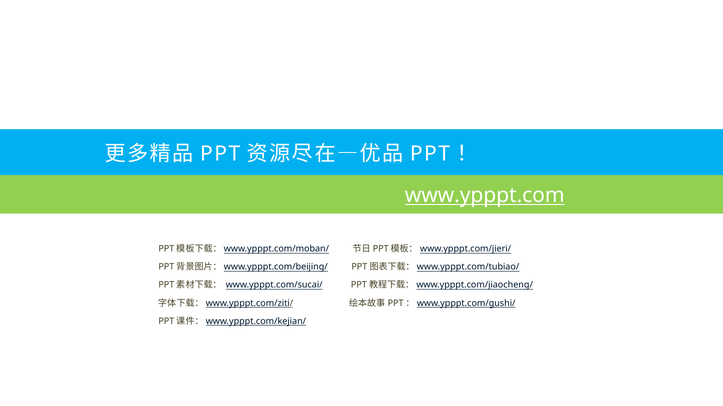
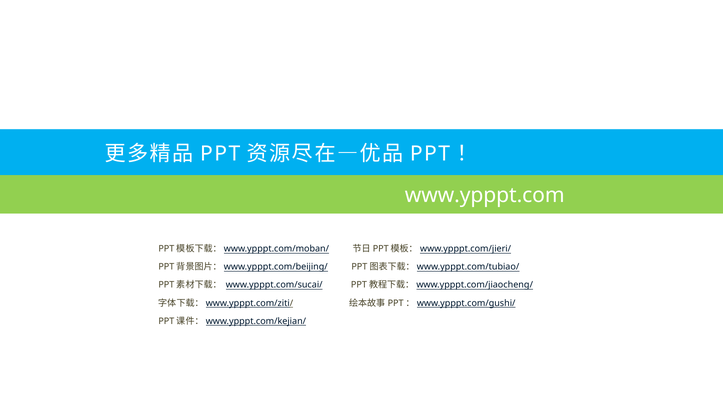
www.ypppt.com underline: present -> none (485, 196)
